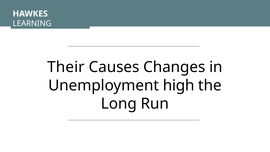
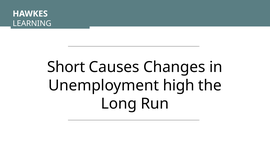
Their: Their -> Short (66, 67)
